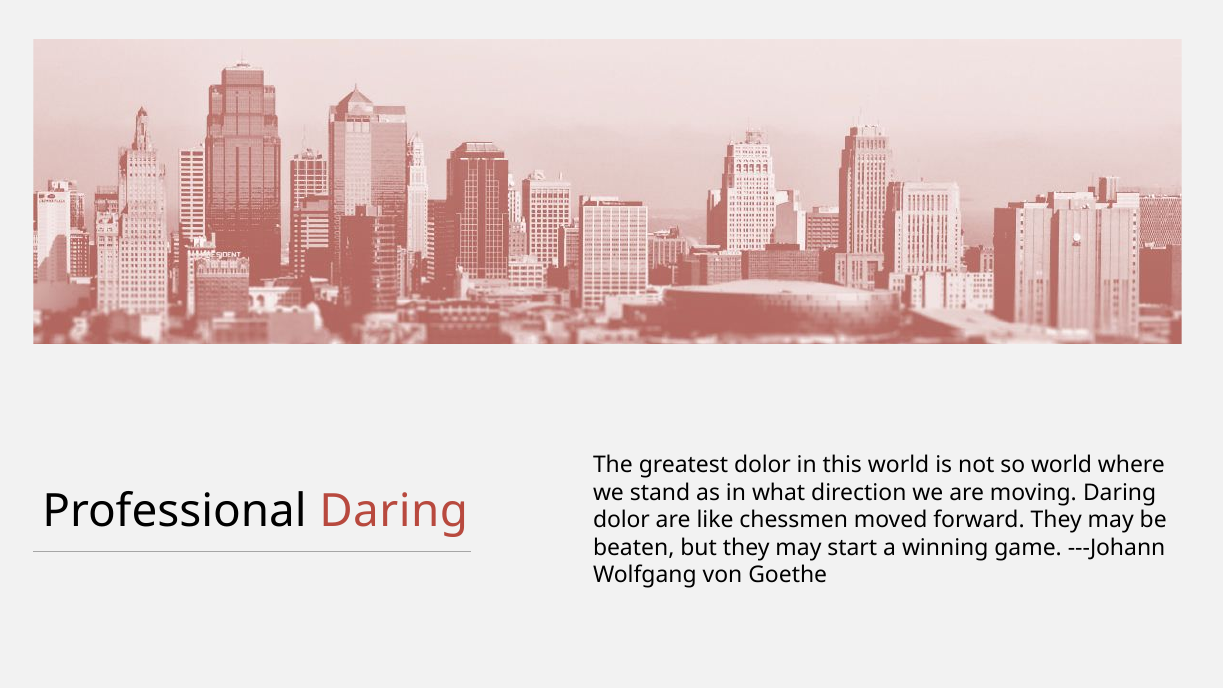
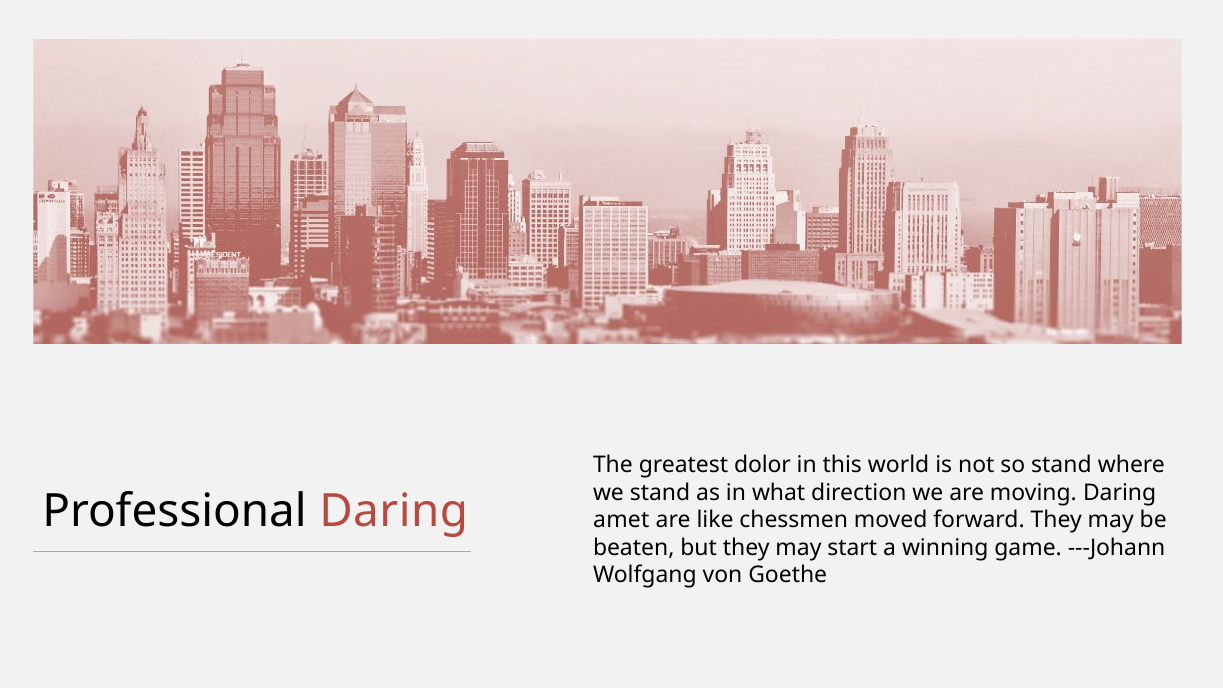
so world: world -> stand (1061, 465)
dolor: dolor -> amet (621, 520)
